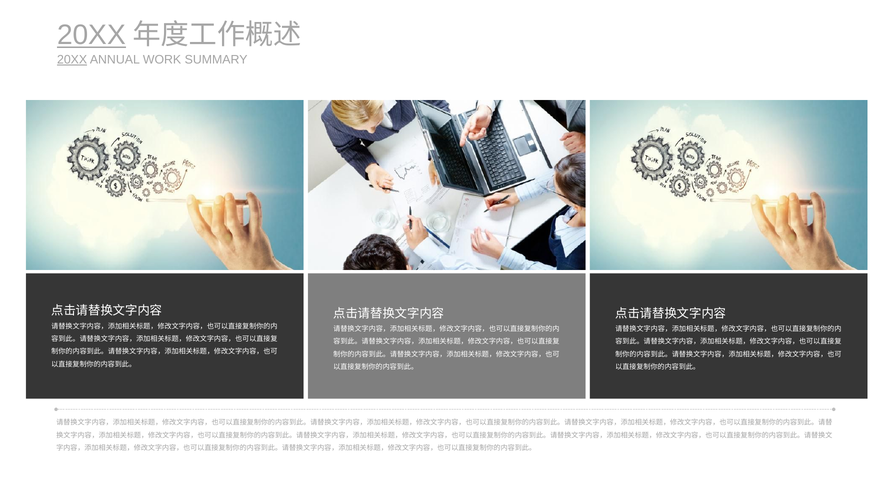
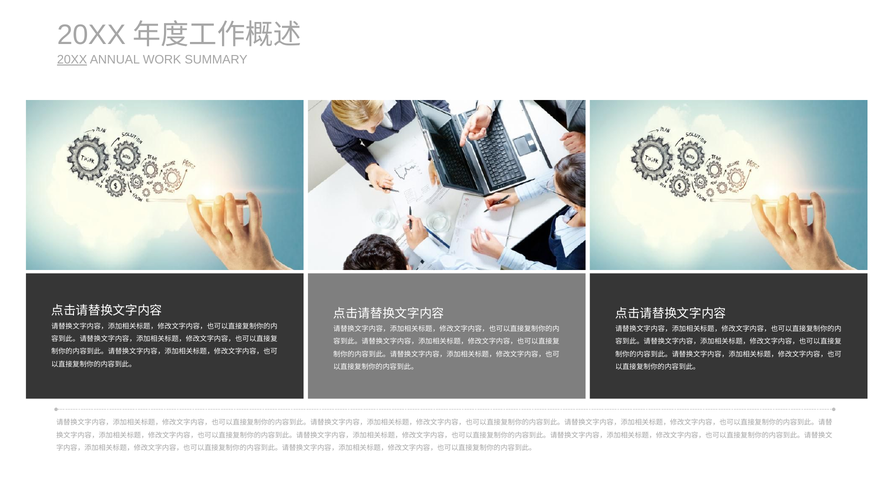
20XX underline: present -> none (91, 35)
